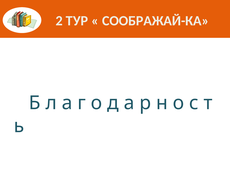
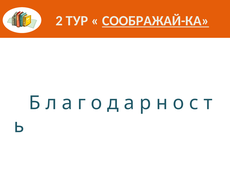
СООБРАЖАЙ-КА underline: none -> present (156, 21)
